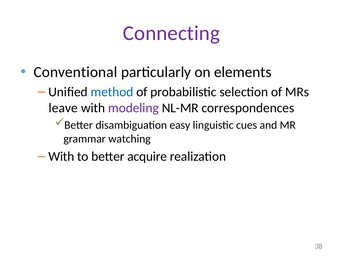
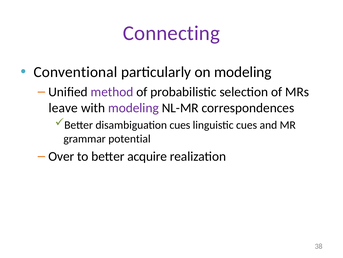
on elements: elements -> modeling (243, 72)
method colour: blue -> purple (112, 92)
disambiguation easy: easy -> cues (180, 125)
watching: watching -> potential (129, 138)
With: With -> Over (61, 156)
